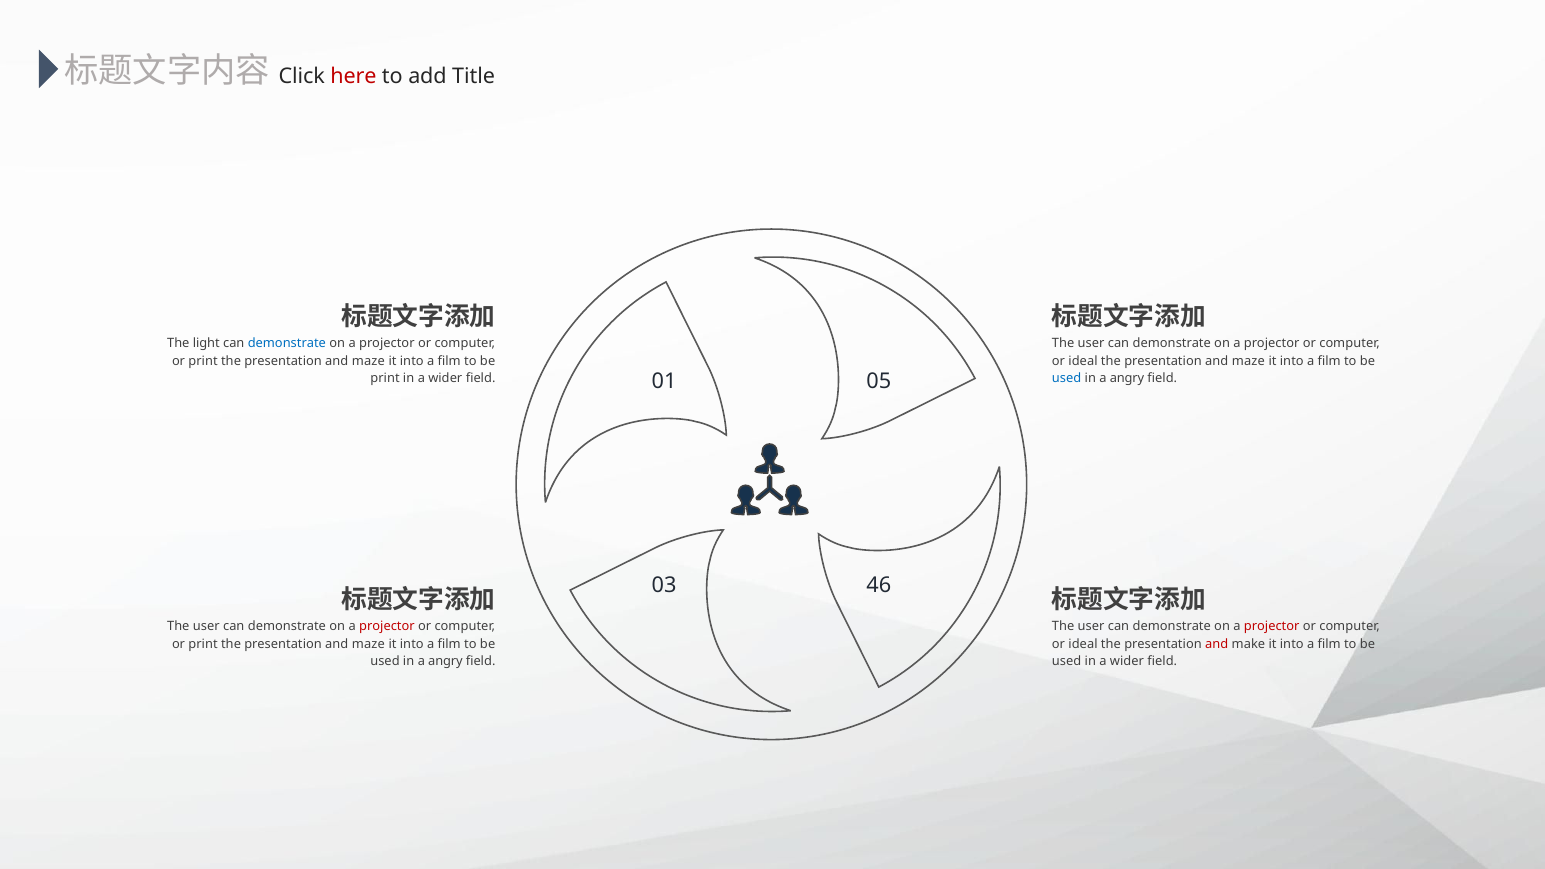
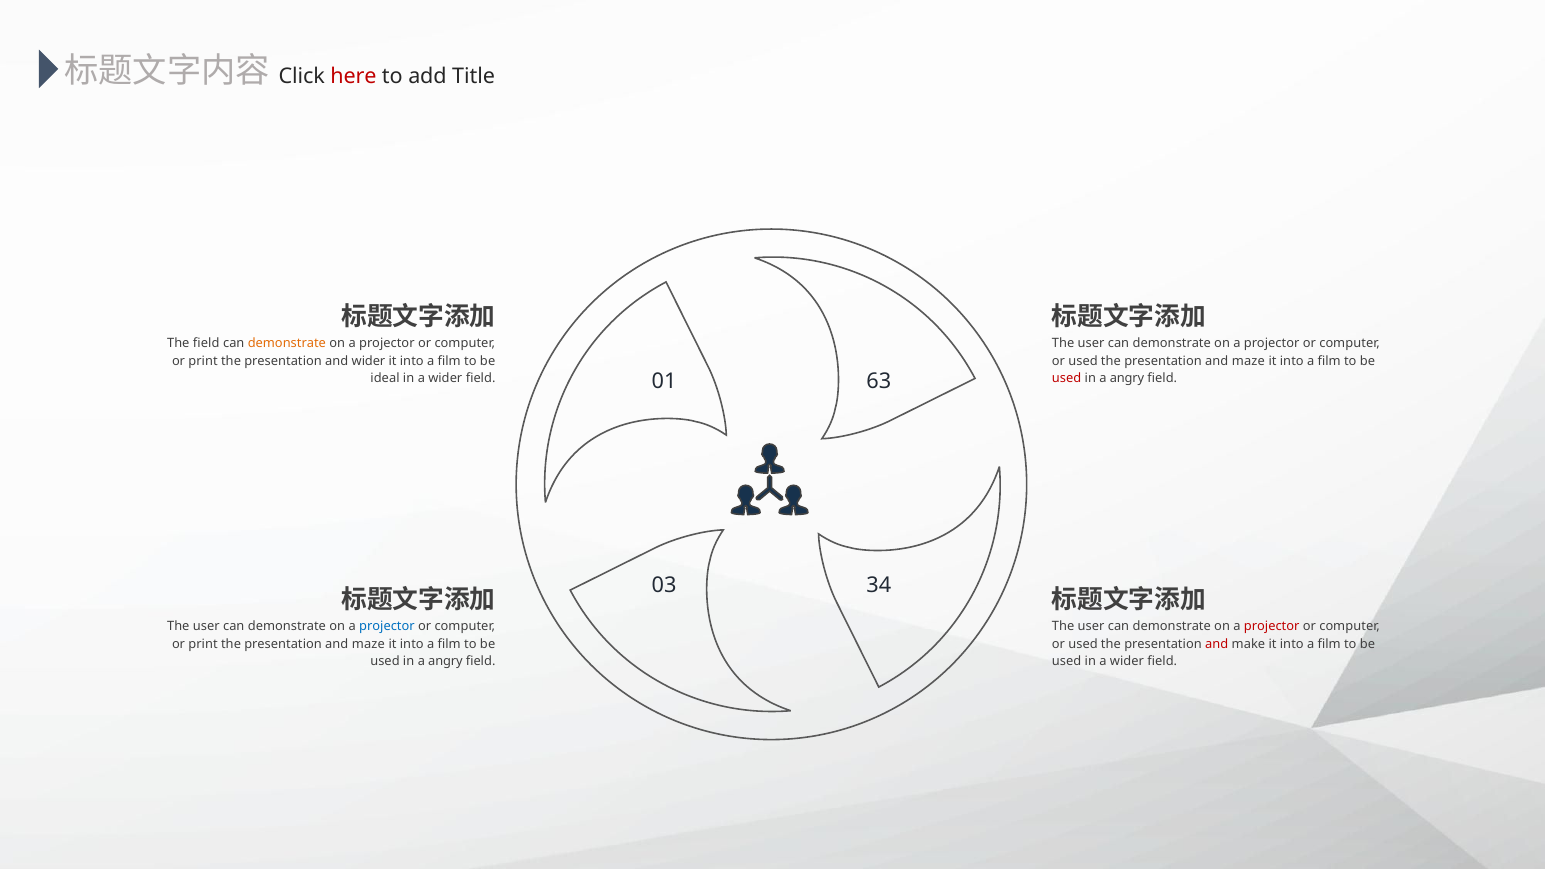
The light: light -> field (206, 344)
demonstrate colour: blue -> orange (287, 344)
maze: maze -> wider (369, 361)
ideal: ideal -> used (1083, 361)
print: print -> ideal (385, 379)
05: 05 -> 63 (879, 381)
used colour: blue -> red (1067, 379)
46: 46 -> 34 (879, 586)
projector colour: red -> blue (387, 626)
ideal: ideal -> used (1083, 644)
